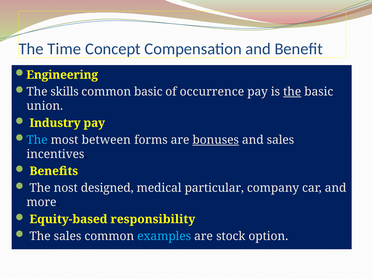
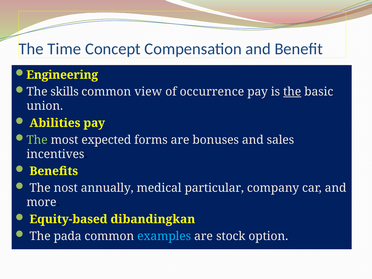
common basic: basic -> view (148, 92)
Industry: Industry -> Abilities (55, 123)
The colour: light blue -> light green (37, 140)
between: between -> expected (106, 140)
bonuses underline: present -> none (216, 140)
designed: designed -> annually (107, 188)
responsibility: responsibility -> dibandingkan (153, 219)
The sales: sales -> pada (68, 236)
